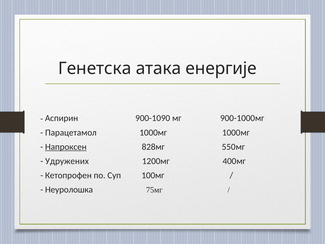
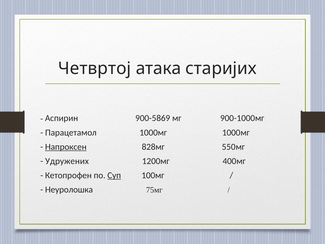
Генетска: Генетска -> Четвртој (95, 68)
eнeргиje: eнeргиje -> старијих (221, 68)
900-1090: 900-1090 -> 900-5869 (153, 118)
Суп underline: none -> present (114, 175)
